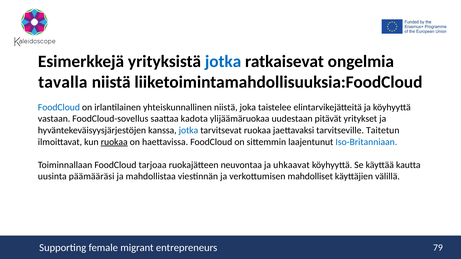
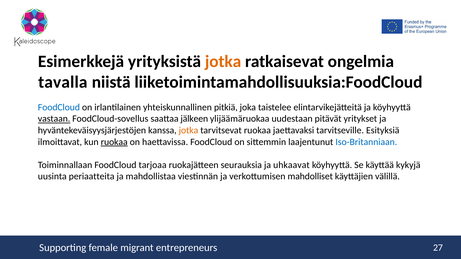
jotka colour: blue -> orange (223, 62)
yhteiskunnallinen niistä: niistä -> pitkiä (226, 107)
vastaan underline: none -> present (54, 119)
kadota: kadota -> jälkeen (194, 119)
jotka colour: blue -> orange (189, 130)
Taitetun: Taitetun -> Esityksiä (383, 130)
neuvontaa: neuvontaa -> seurauksia (241, 165)
kautta: kautta -> kykyjä (408, 165)
päämääräsi: päämääräsi -> periaatteita (92, 177)
79: 79 -> 27 (438, 248)
